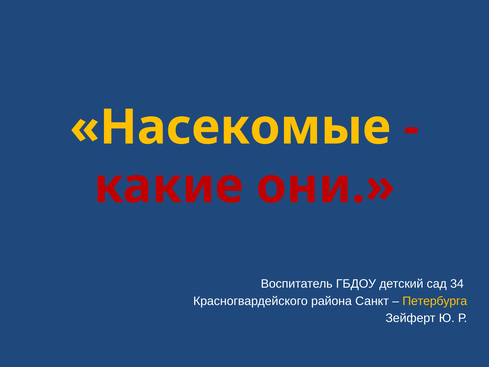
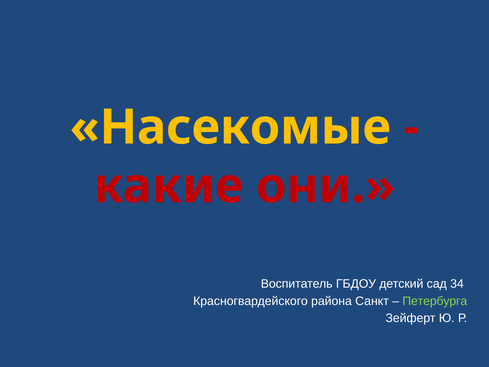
Петербурга colour: yellow -> light green (435, 301)
